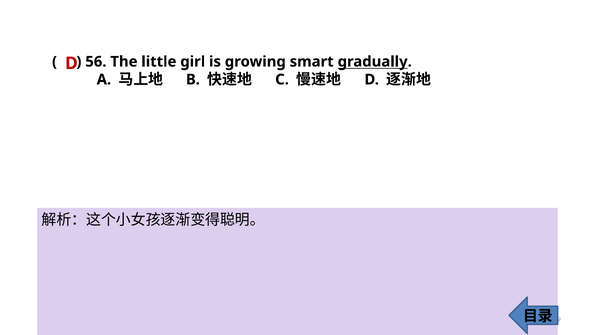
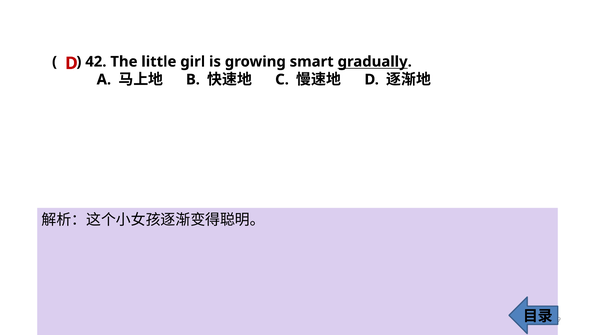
56: 56 -> 42 (96, 62)
